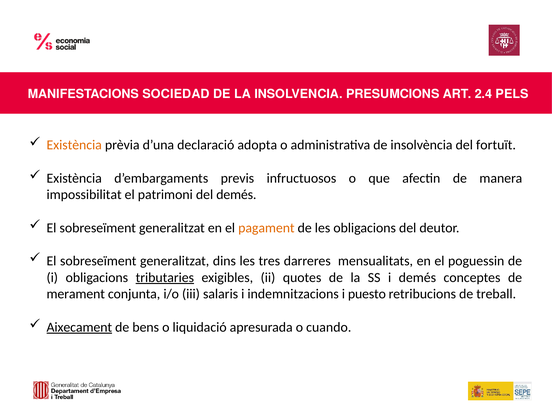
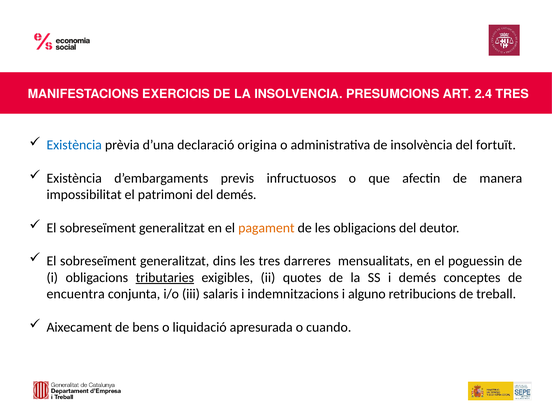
SOCIEDAD: SOCIEDAD -> EXERCICIS (176, 94)
2.4 PELS: PELS -> TRES (512, 94)
Existència colour: orange -> blue (74, 145)
adopta: adopta -> origina (257, 145)
merament: merament -> encuentra (76, 294)
puesto: puesto -> alguno (367, 294)
Aixecament underline: present -> none (79, 327)
